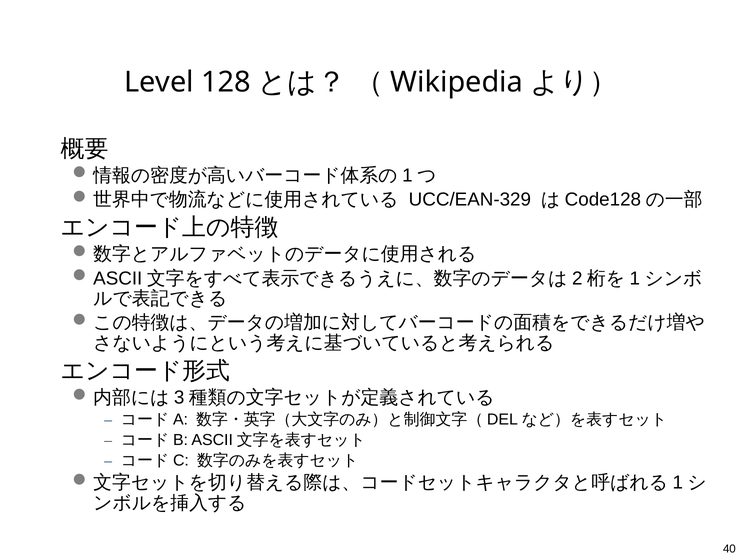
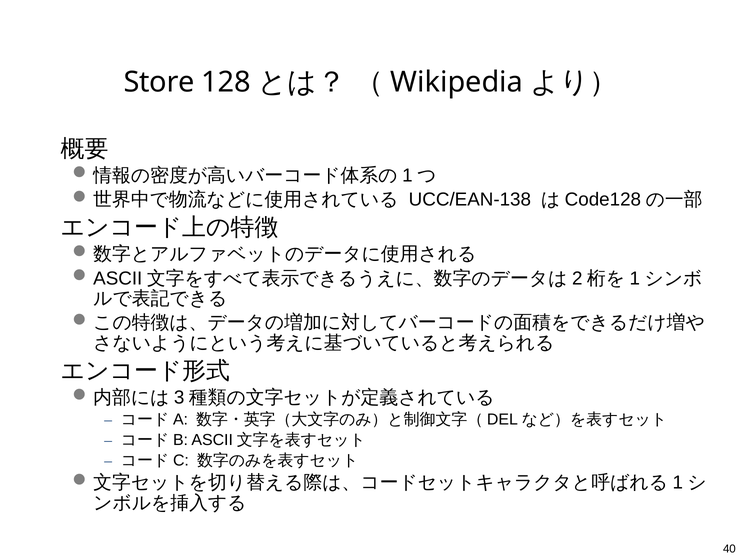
Level: Level -> Store (159, 82)
UCC/EAN-329: UCC/EAN-329 -> UCC/EAN-138 (470, 200)
